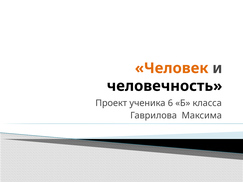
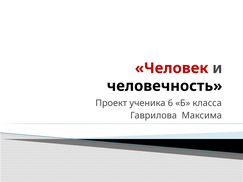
Человек colour: orange -> red (172, 68)
